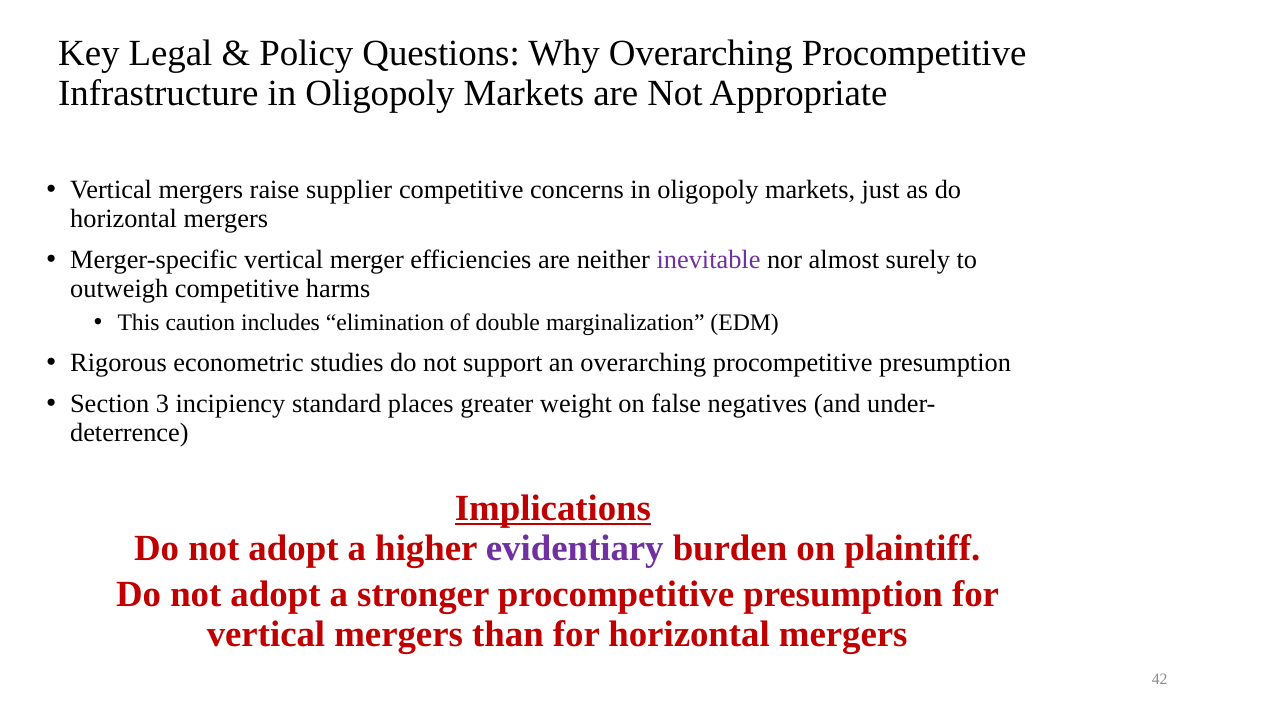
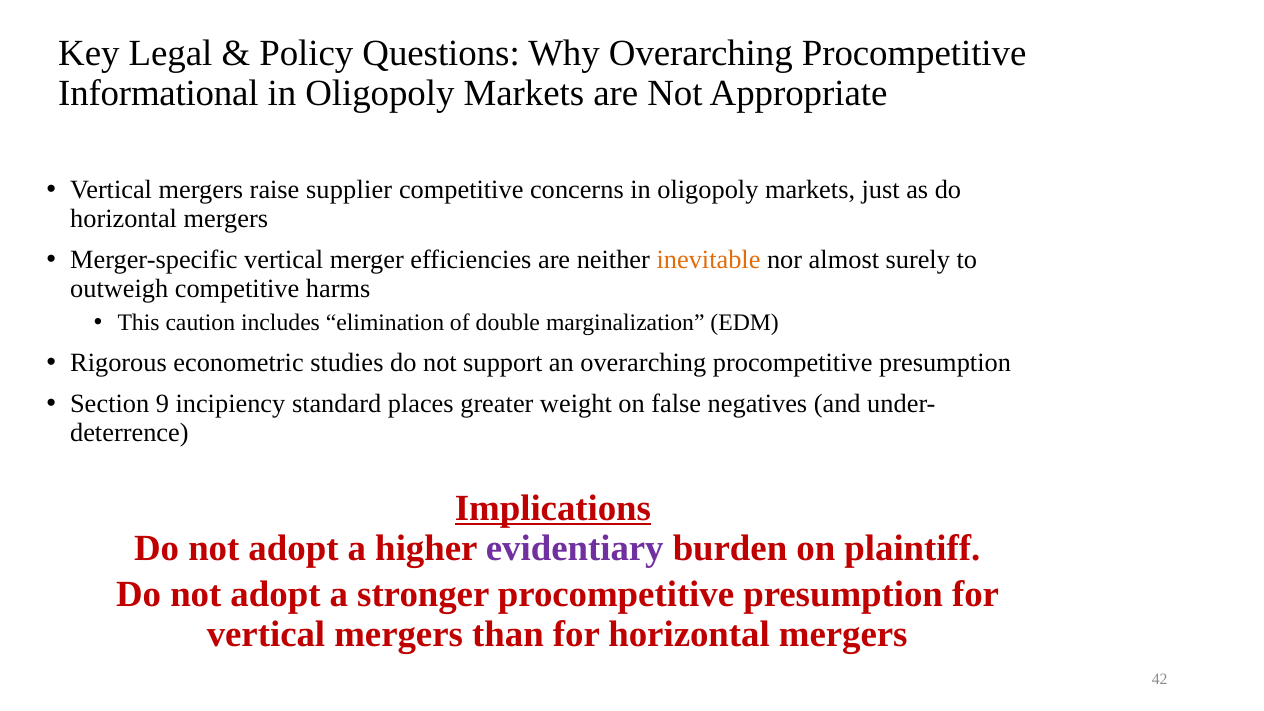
Infrastructure: Infrastructure -> Informational (158, 93)
inevitable colour: purple -> orange (709, 260)
3: 3 -> 9 (162, 404)
